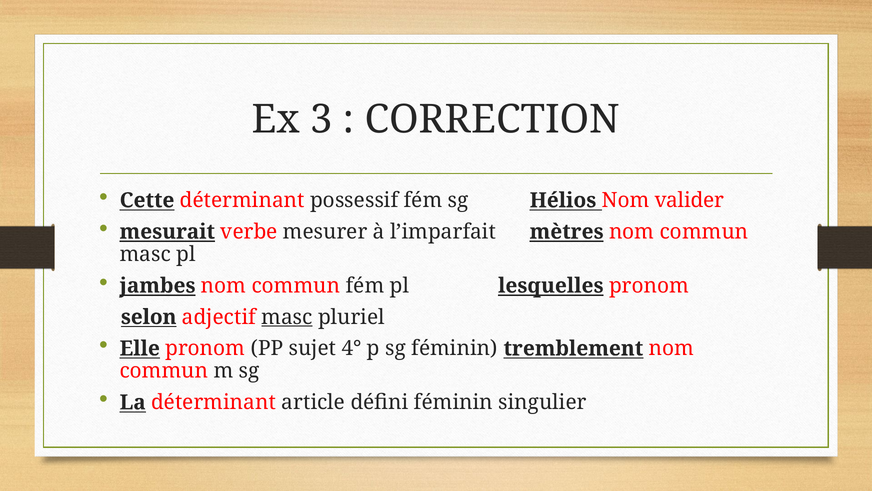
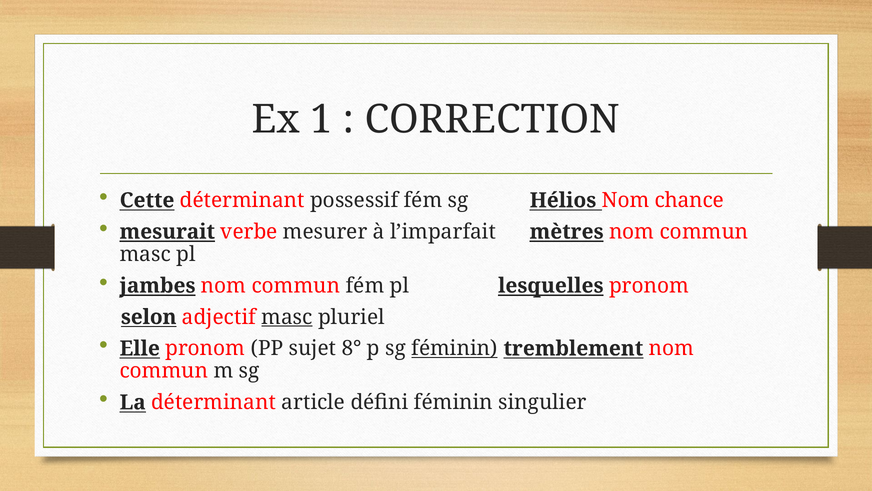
3: 3 -> 1 (321, 120)
valider: valider -> chance (689, 200)
4°: 4° -> 8° (352, 348)
féminin underline: none -> present (454, 348)
